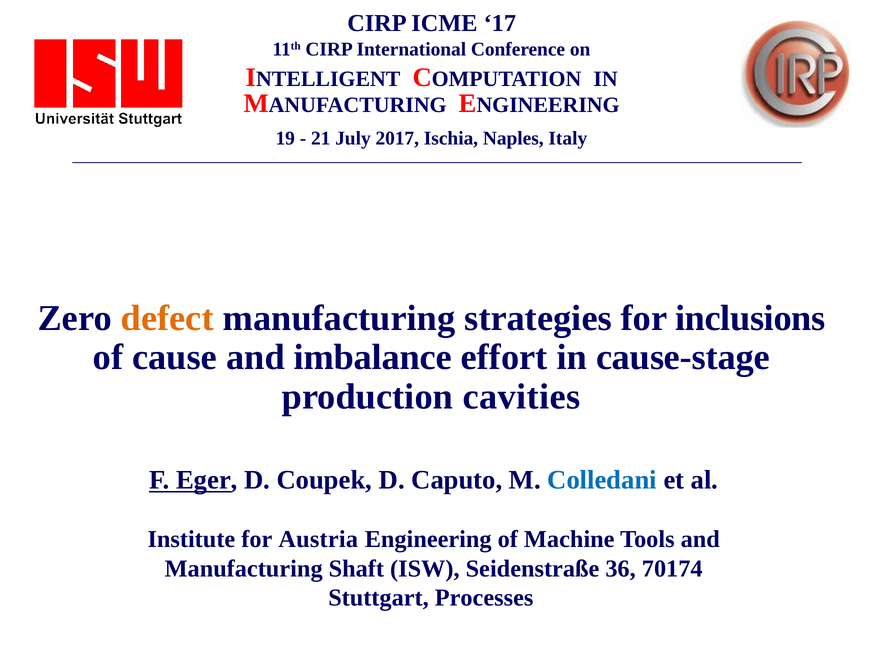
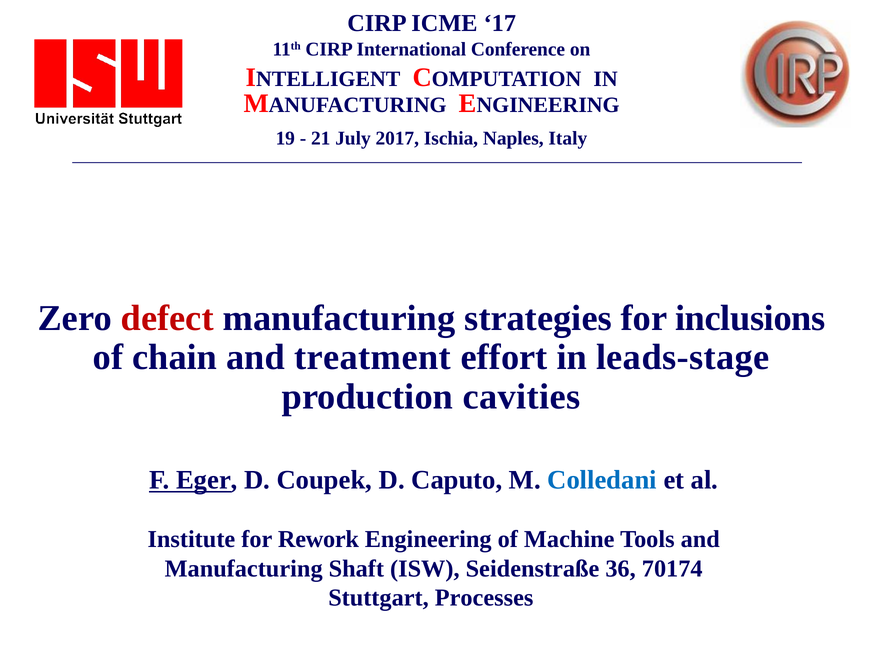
defect colour: orange -> red (167, 318)
cause: cause -> chain (175, 357)
imbalance: imbalance -> treatment (373, 357)
cause-stage: cause-stage -> leads-stage (683, 357)
Austria: Austria -> Rework (318, 539)
